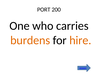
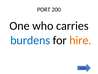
burdens colour: orange -> blue (30, 40)
